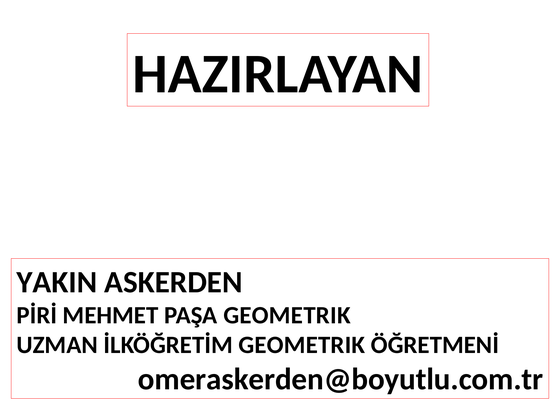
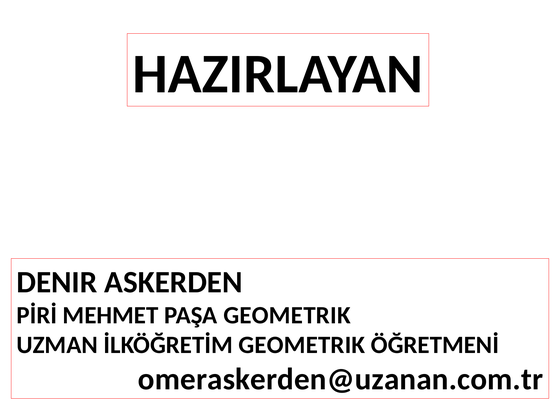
YAKIN: YAKIN -> DENIR (57, 282)
omeraskerden@boyutlu.com.tr: omeraskerden@boyutlu.com.tr -> omeraskerden@uzanan.com.tr (341, 379)
